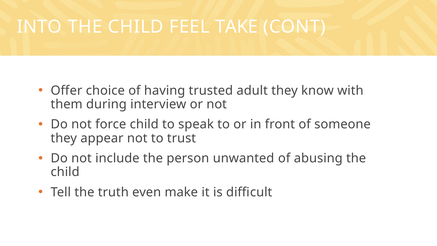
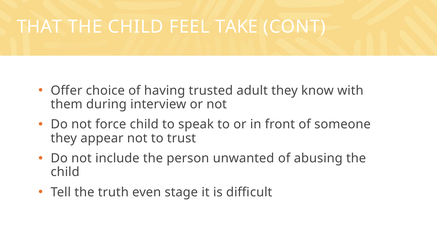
INTO: INTO -> THAT (39, 27)
make: make -> stage (181, 192)
